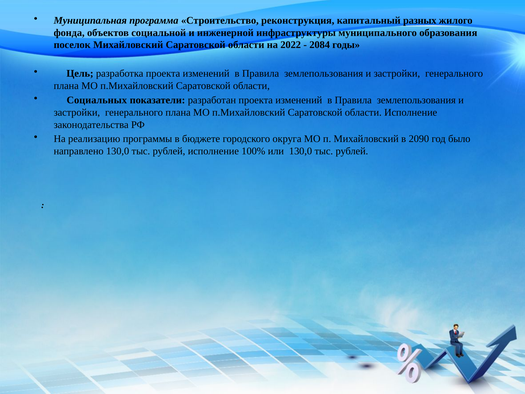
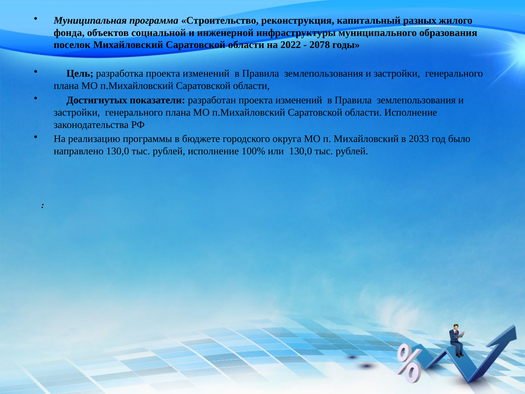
2084: 2084 -> 2078 (320, 45)
Социальных: Социальных -> Достигнутых (97, 100)
2090: 2090 -> 2033 (419, 139)
